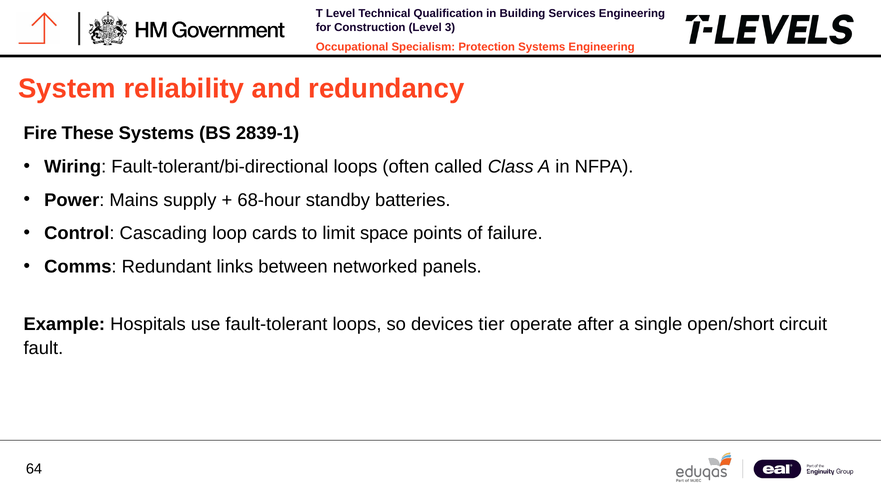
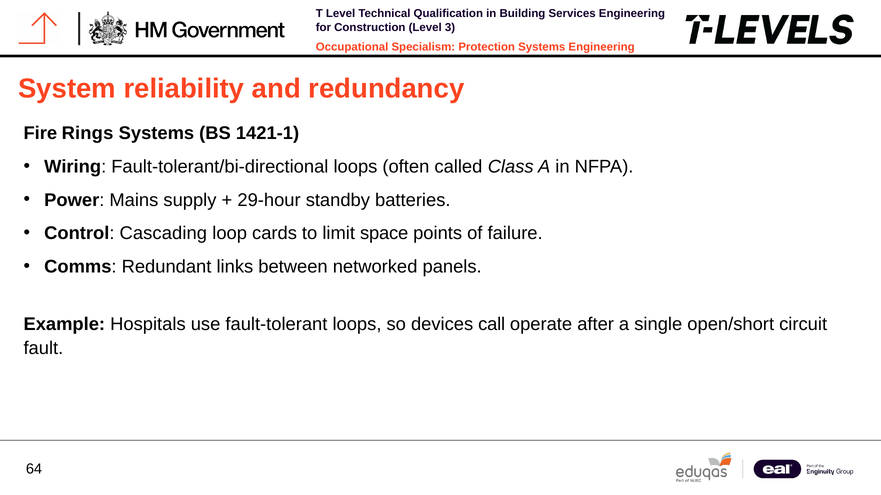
These: These -> Rings (87, 133)
2839-1: 2839-1 -> 1421-1 (268, 133)
68-hour: 68-hour -> 29-hour (269, 200)
tier: tier -> call (492, 325)
